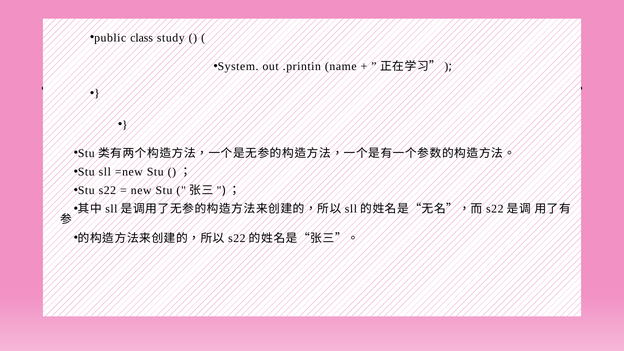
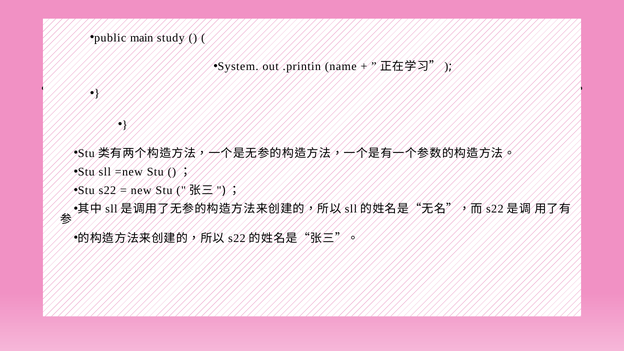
class: class -> main (142, 38)
